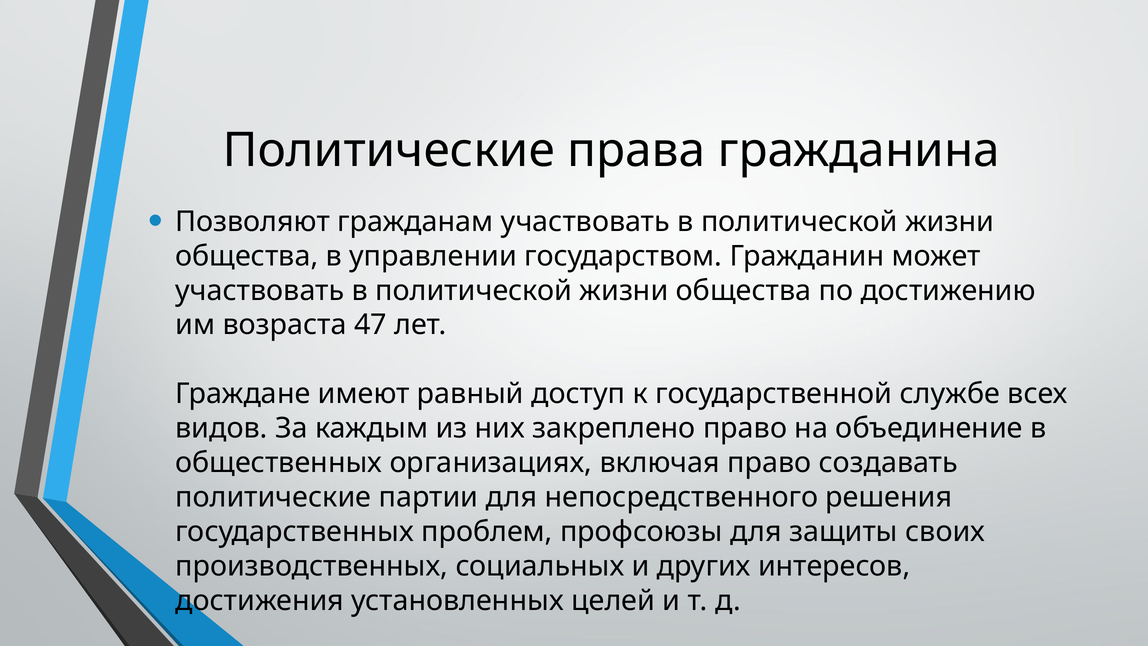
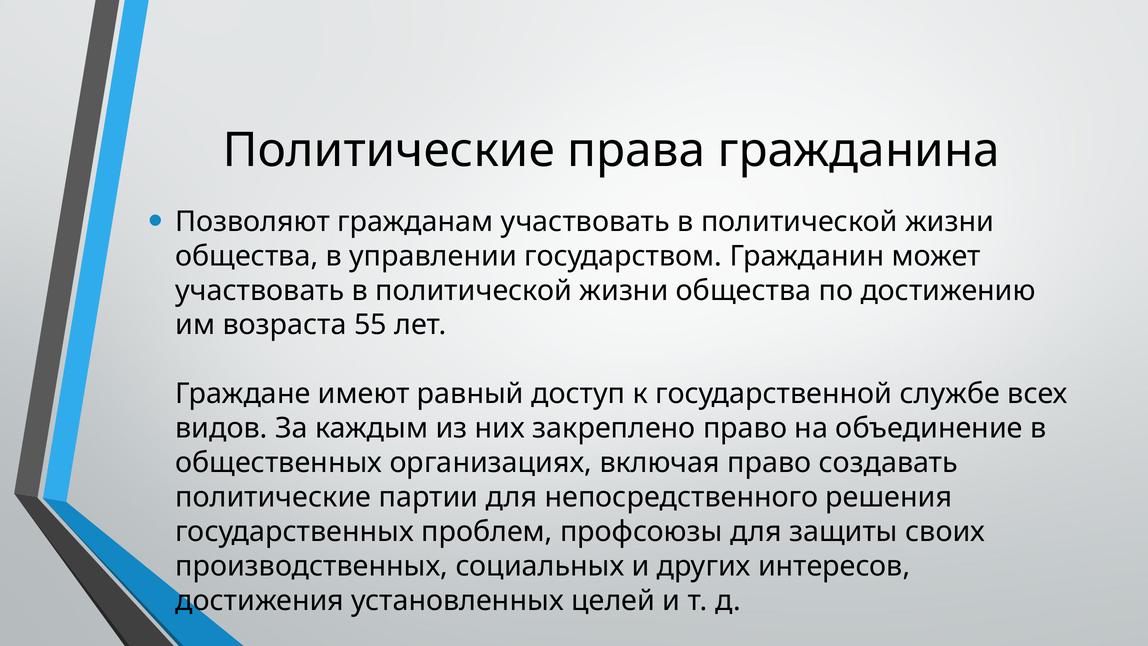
47: 47 -> 55 (370, 325)
